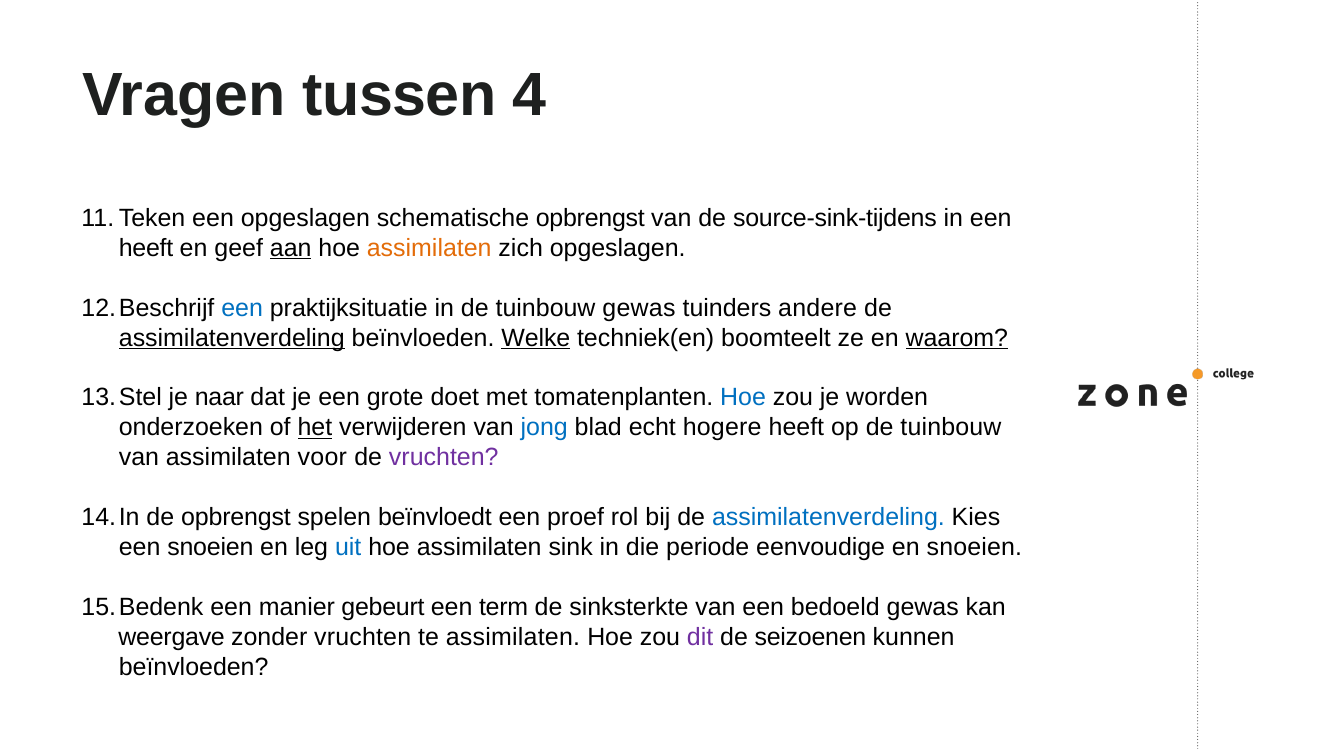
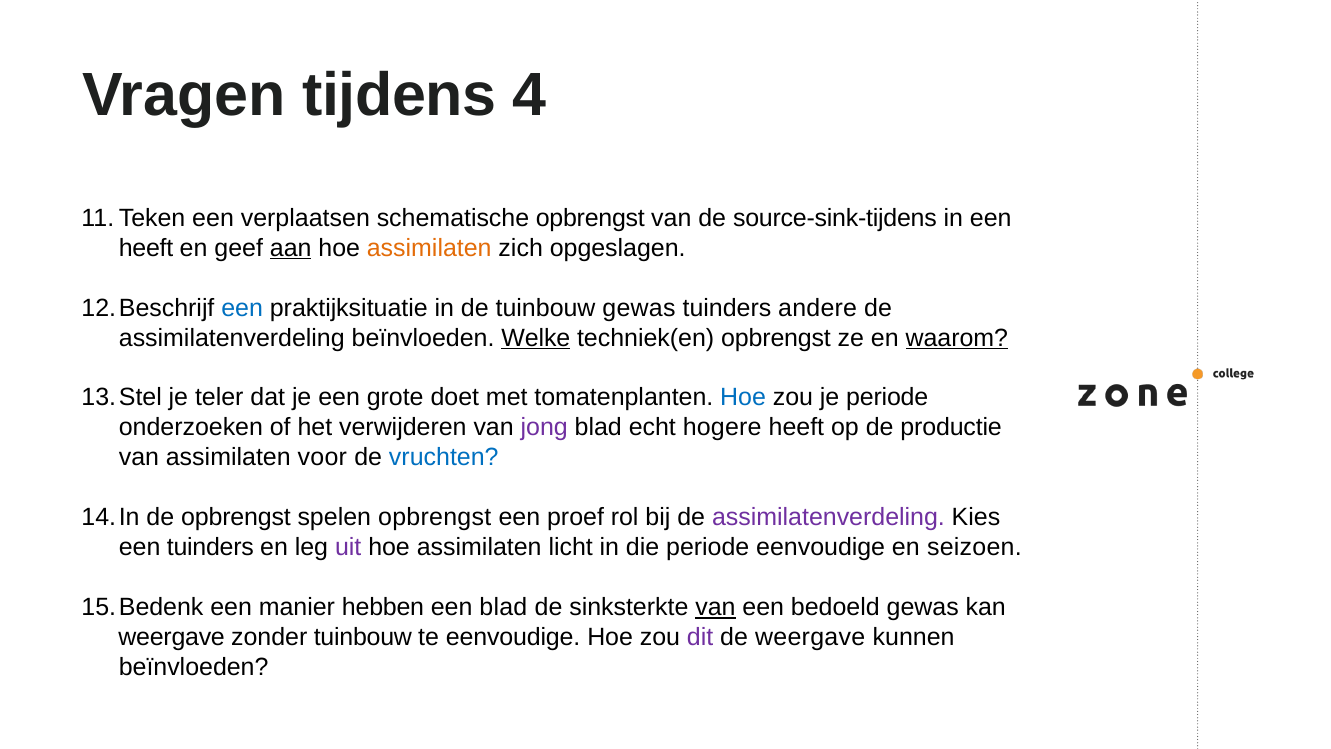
tussen: tussen -> tijdens (400, 95)
een opgeslagen: opgeslagen -> verplaatsen (305, 218)
assimilatenverdeling underline: present -> none (232, 338)
techniek(en boomteelt: boomteelt -> opbrengst (776, 338)
naar: naar -> teler (219, 398)
je worden: worden -> periode (887, 398)
het underline: present -> none (315, 428)
jong colour: blue -> purple (544, 428)
op de tuinbouw: tuinbouw -> productie (951, 428)
vruchten colour: purple -> blue (444, 457)
spelen beïnvloedt: beïnvloedt -> opbrengst (435, 517)
assimilatenverdeling colour: blue -> purple (828, 517)
een snoeien: snoeien -> tuinders (210, 547)
uit colour: blue -> purple (348, 547)
sink: sink -> licht (571, 547)
en snoeien: snoeien -> seizoen (974, 547)
gebeurt: gebeurt -> hebben (383, 607)
een term: term -> blad (503, 607)
van underline: none -> present (715, 607)
zonder vruchten: vruchten -> tuinbouw (363, 637)
te assimilaten: assimilaten -> eenvoudige (513, 637)
de seizoenen: seizoenen -> weergave (810, 637)
